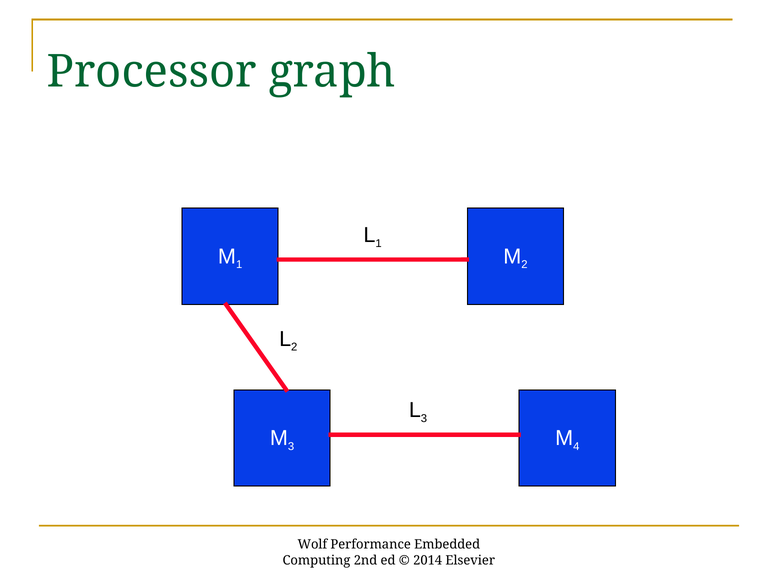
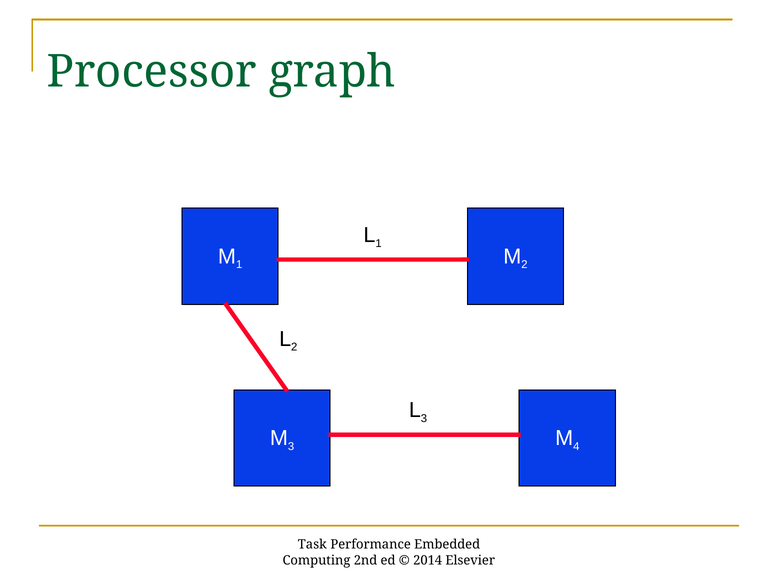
Wolf: Wolf -> Task (312, 544)
